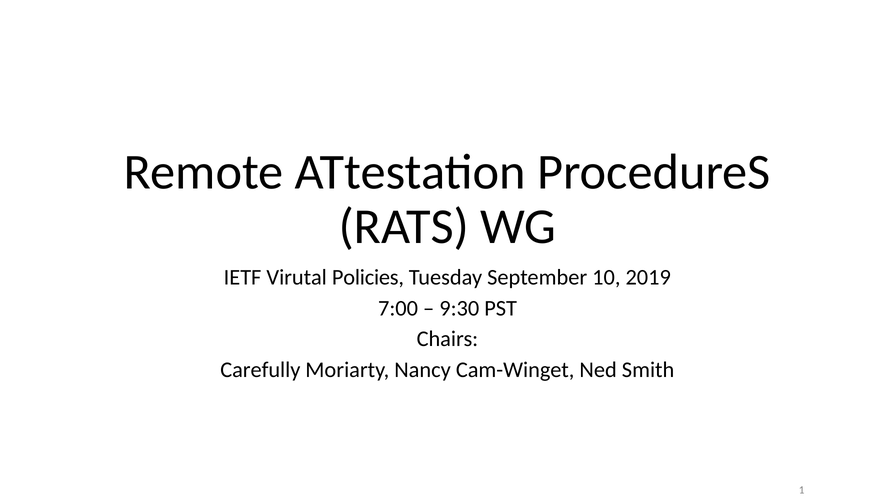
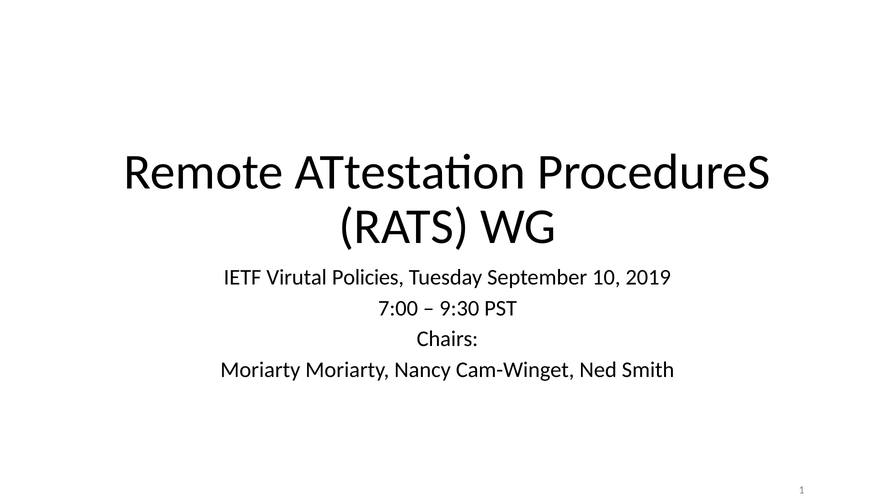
Carefully: Carefully -> Moriarty (260, 370)
